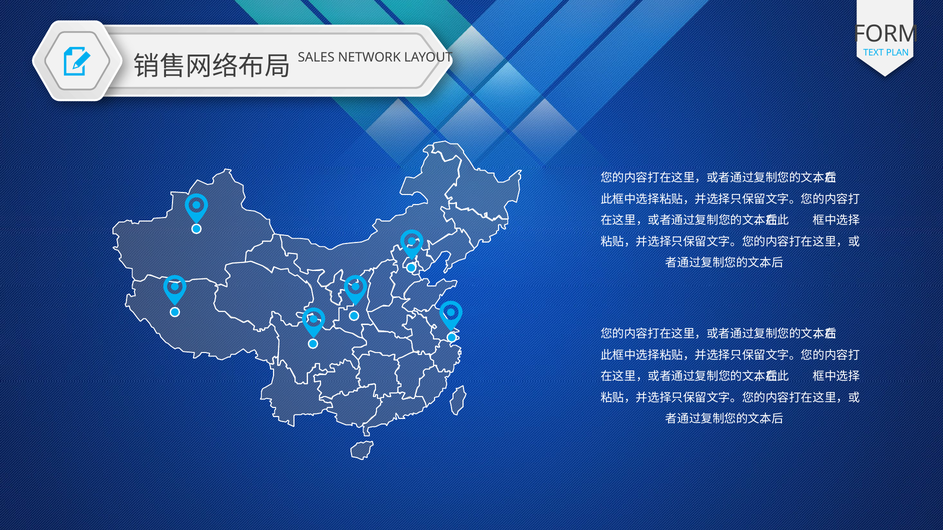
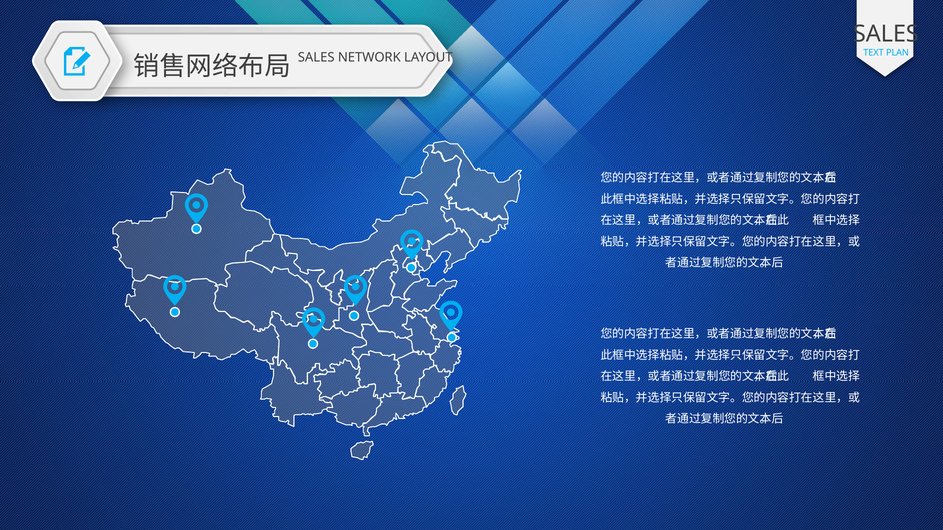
FORM: FORM -> SALES (886, 34)
